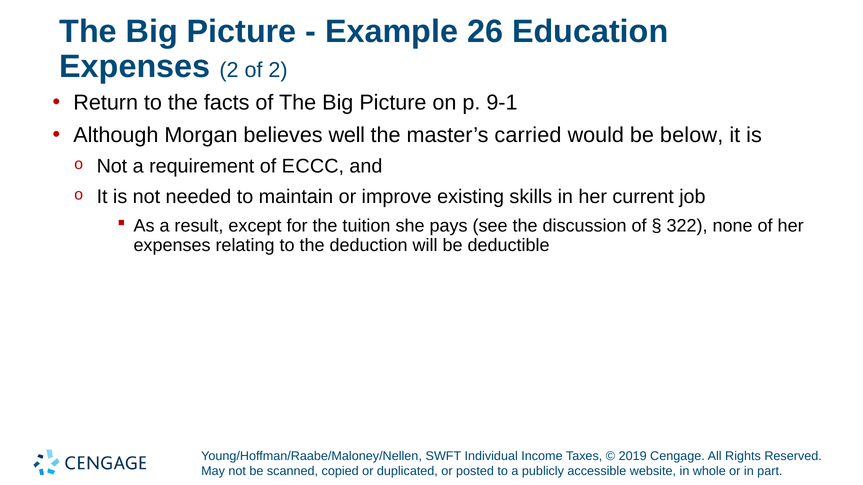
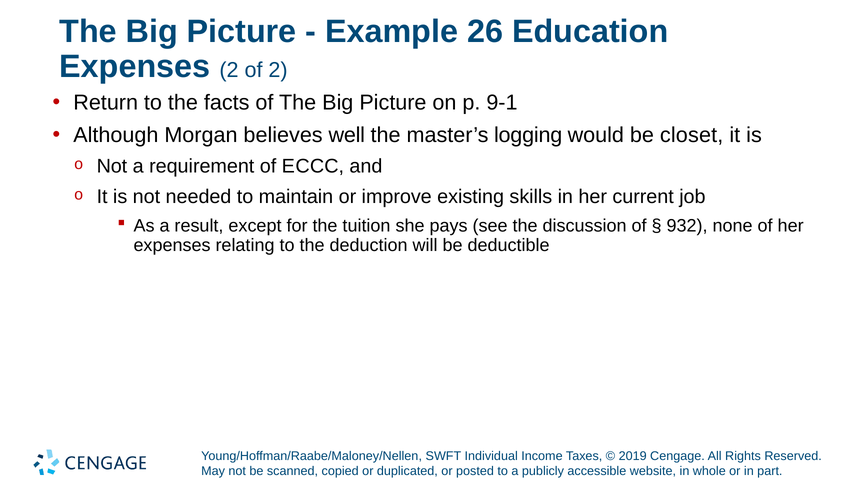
carried: carried -> logging (528, 135)
below: below -> closet (692, 135)
322: 322 -> 932 (687, 226)
